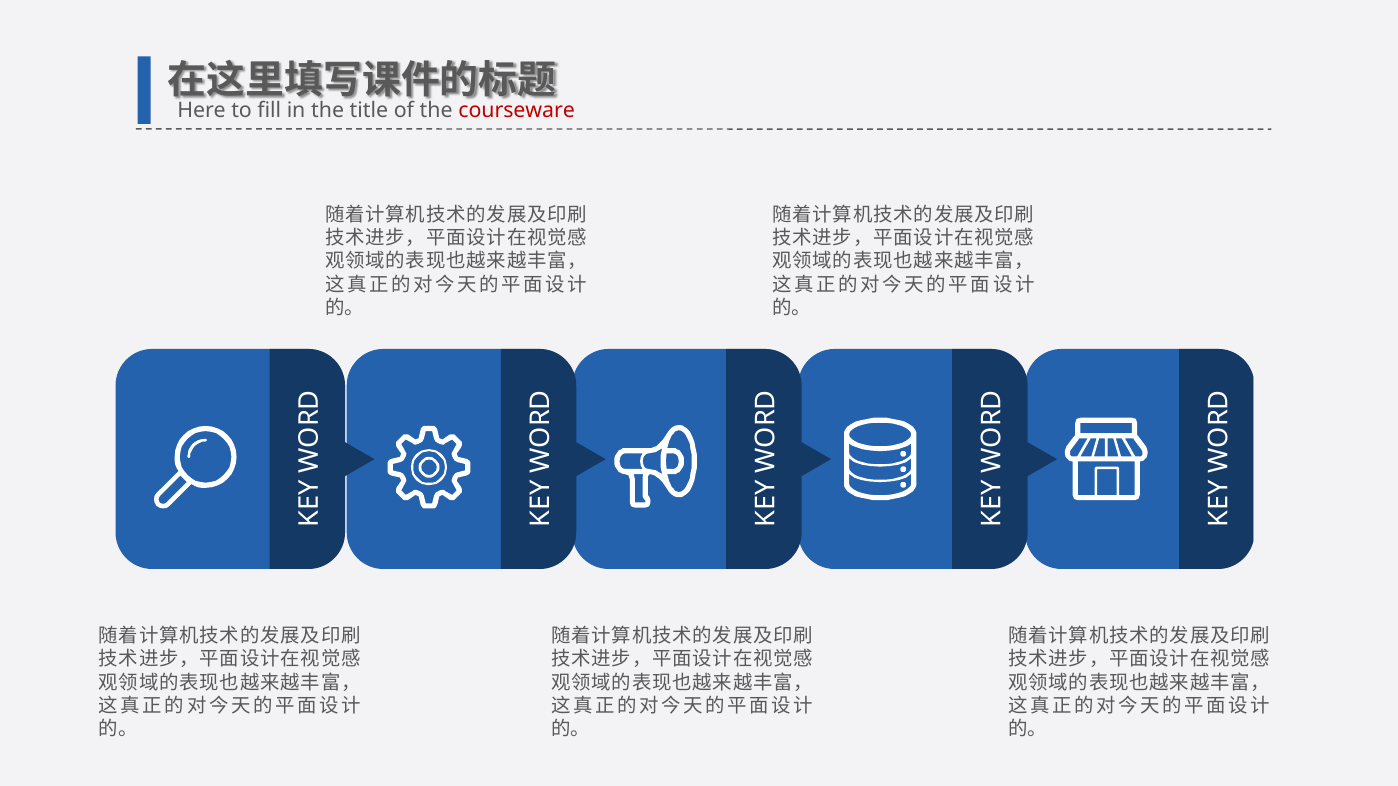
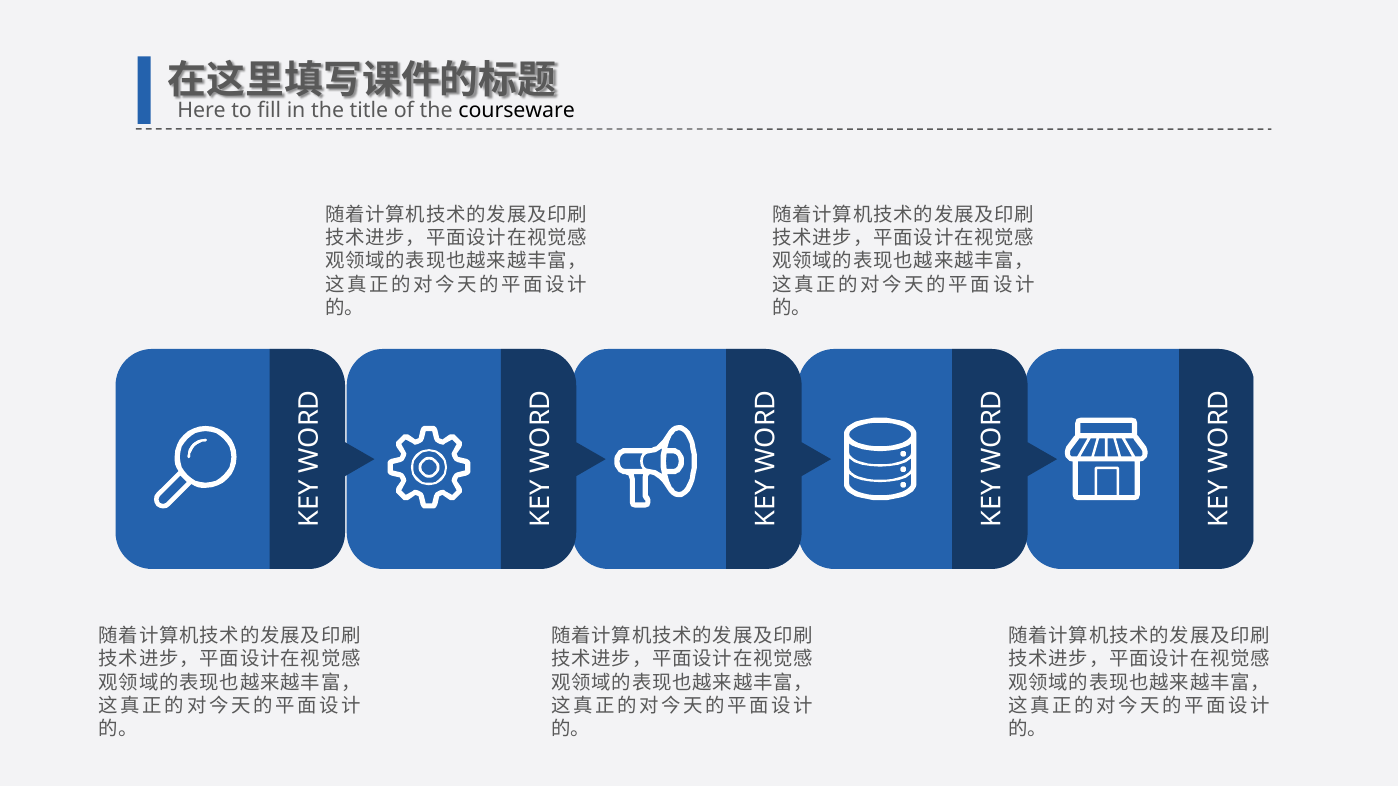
courseware colour: red -> black (517, 111)
